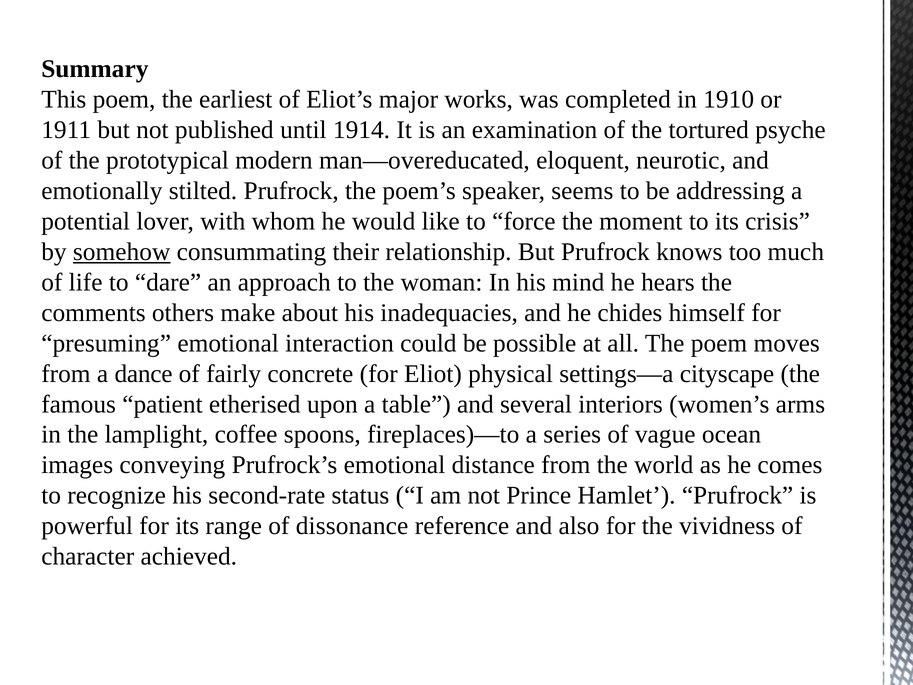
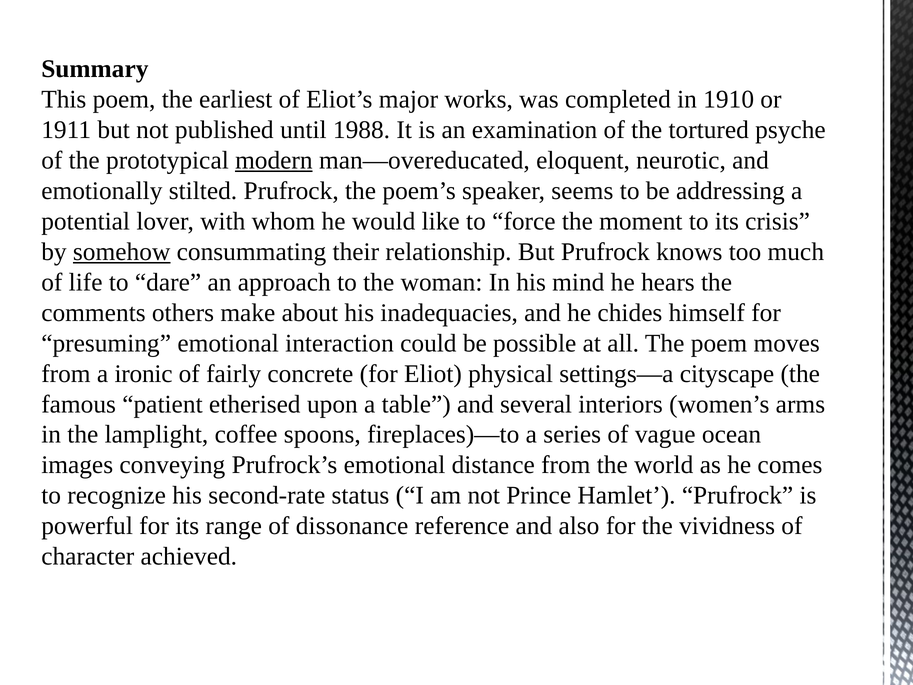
1914: 1914 -> 1988 (361, 130)
modern underline: none -> present (274, 160)
dance: dance -> ironic (144, 374)
